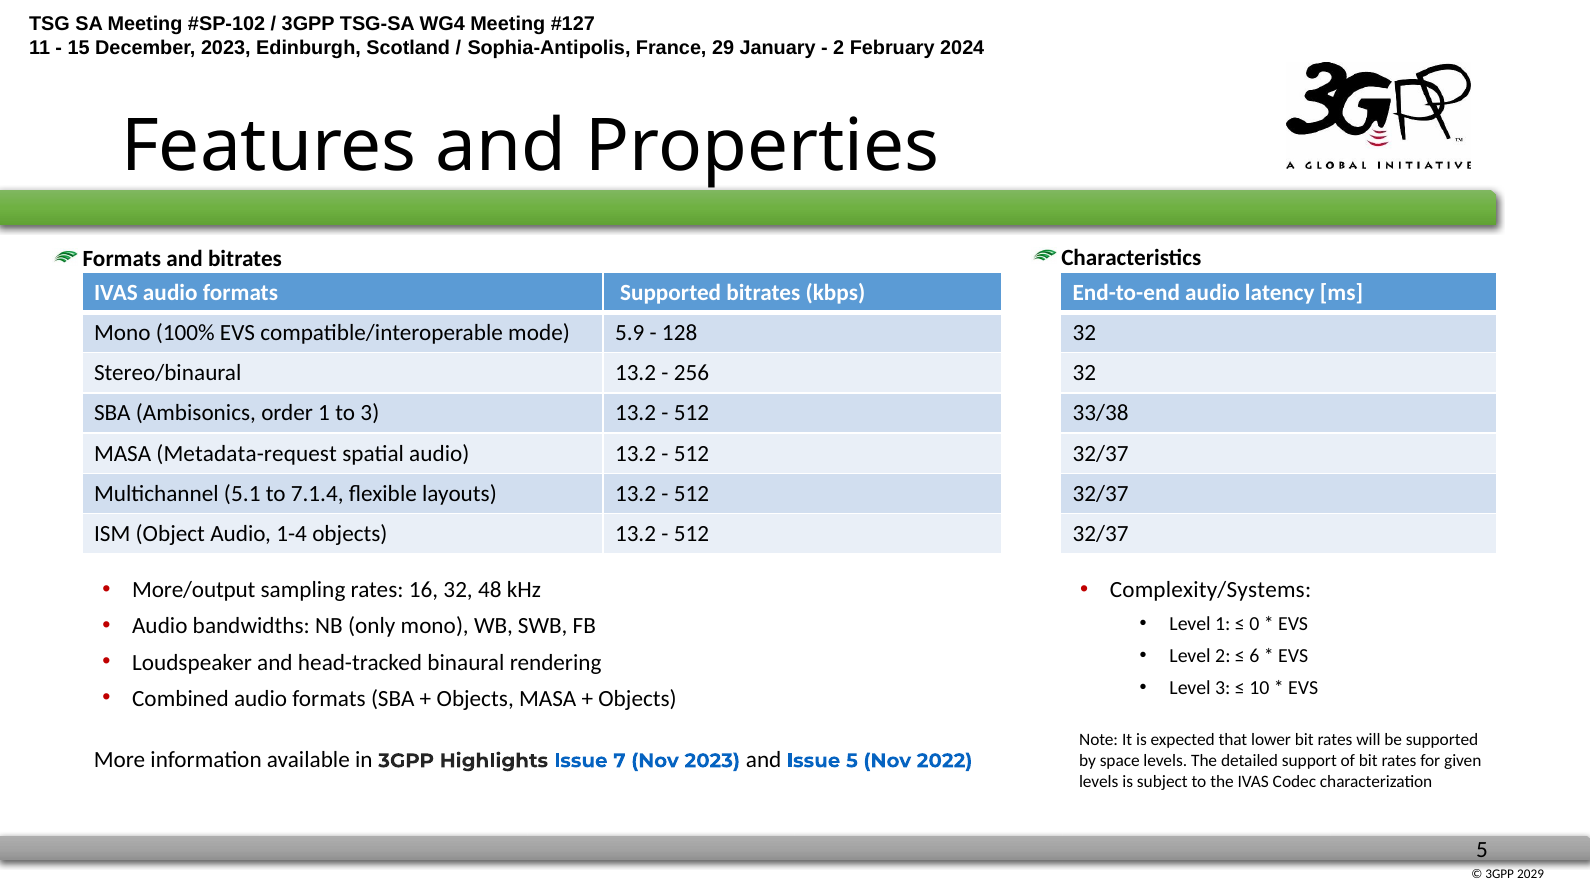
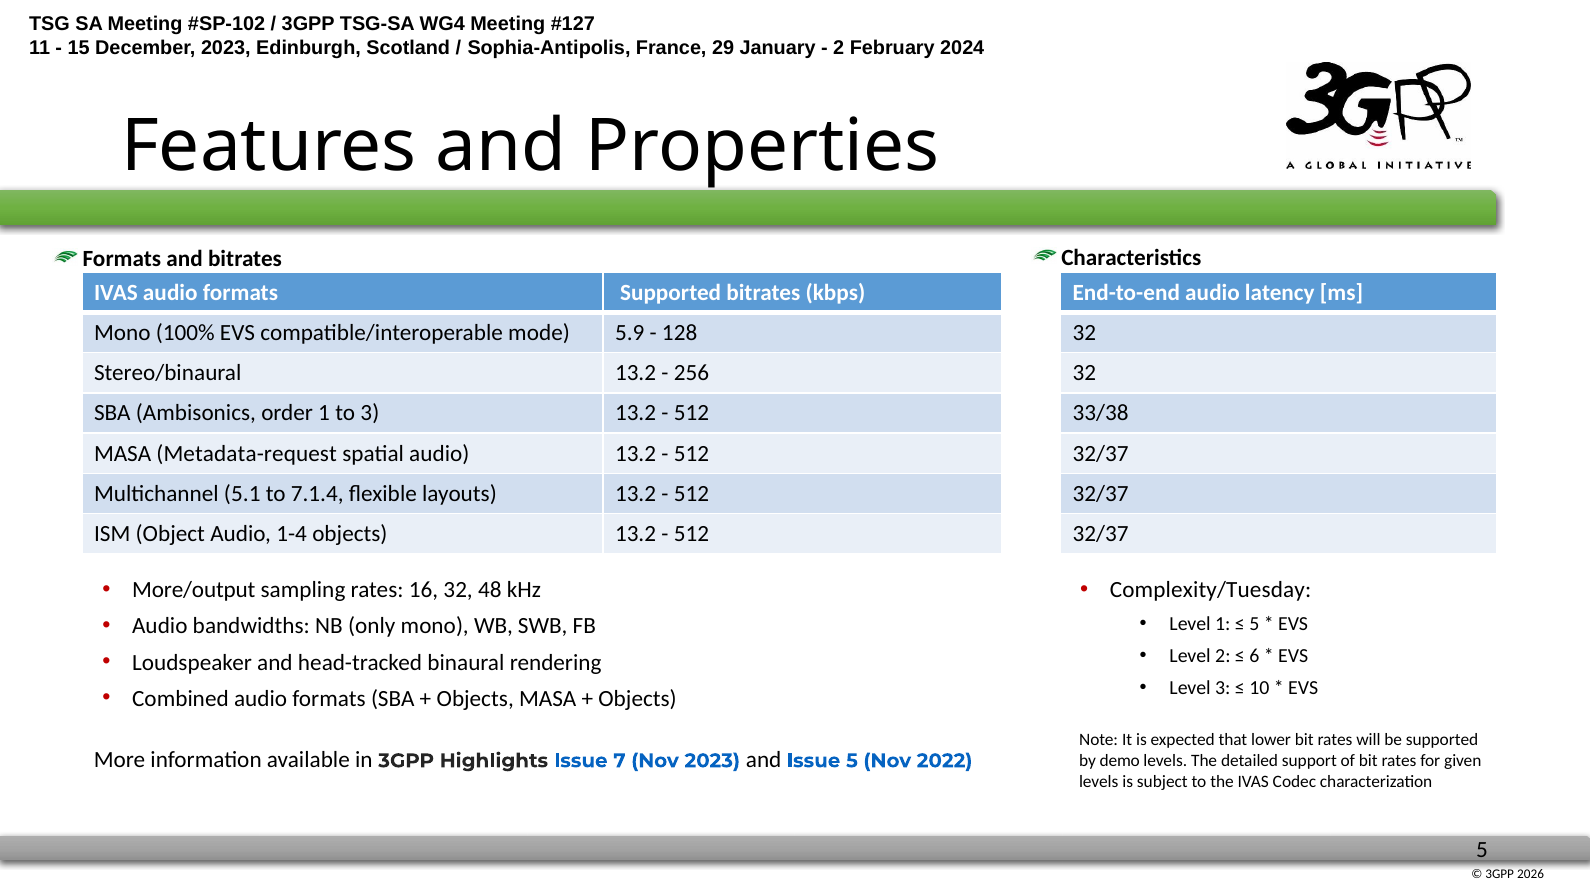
Complexity/Systems: Complexity/Systems -> Complexity/Tuesday (1211, 591)
0: 0 -> 5 (1254, 624)
space: space -> demo (1120, 761)
2029: 2029 -> 2026 (1531, 875)
